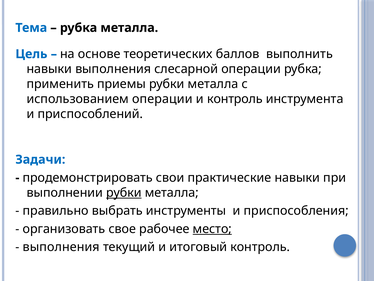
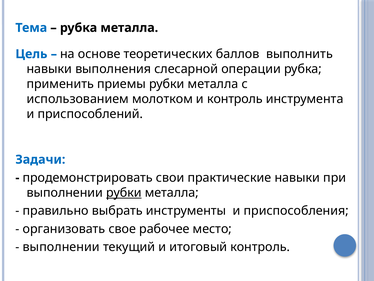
использованием операции: операции -> молотком (162, 99)
место underline: present -> none (212, 228)
выполнения: выполнения -> выполнении (61, 247)
